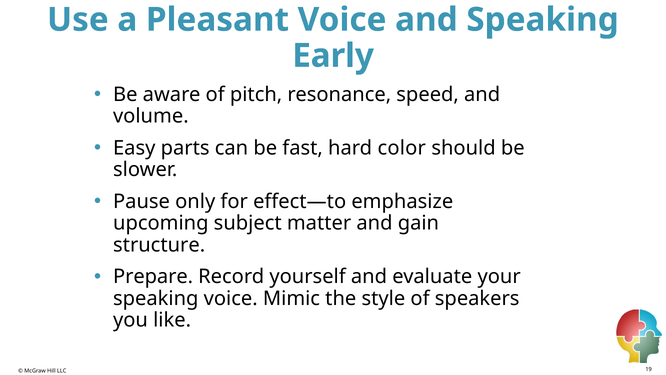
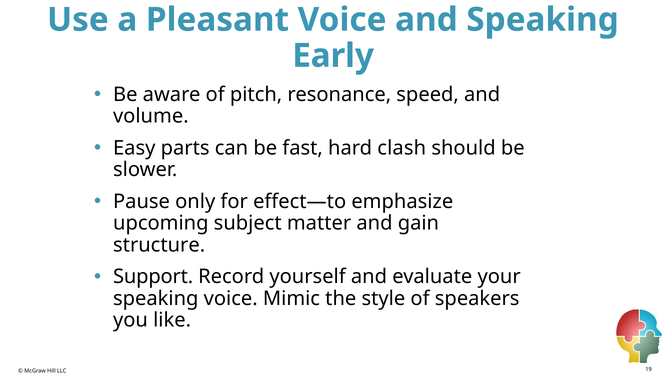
color: color -> clash (402, 148)
Prepare: Prepare -> Support (153, 276)
